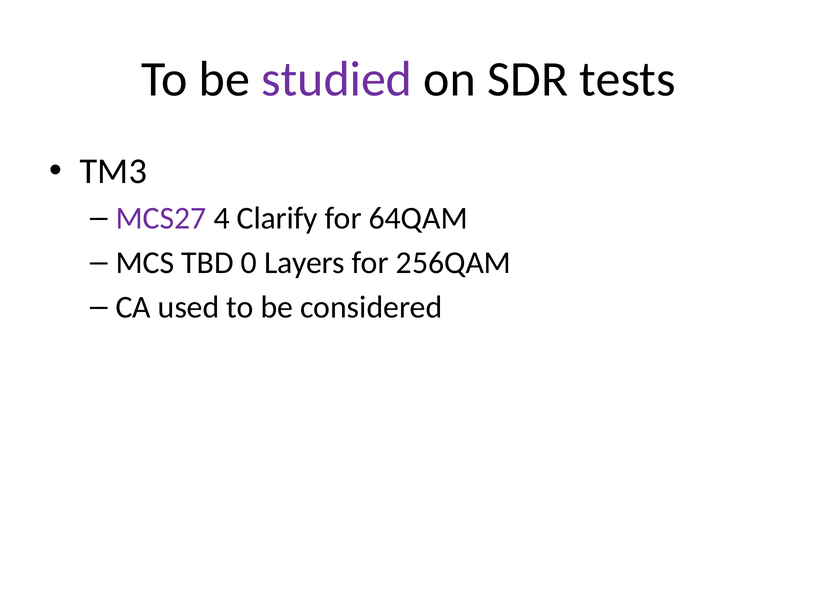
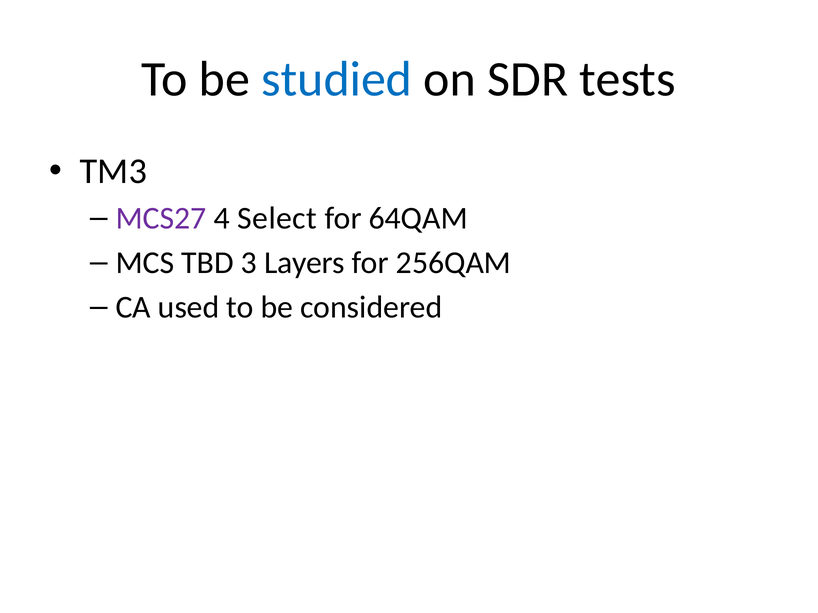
studied colour: purple -> blue (337, 79)
Clarify: Clarify -> Select (277, 219)
0: 0 -> 3 (249, 263)
